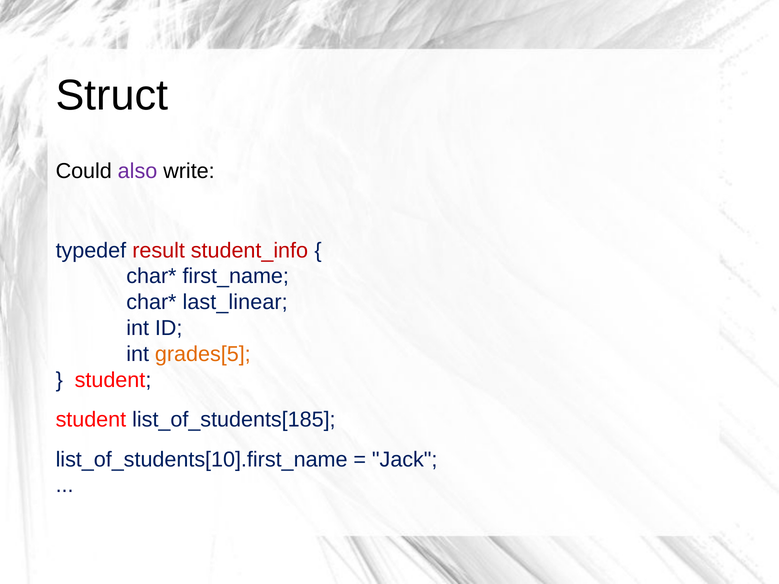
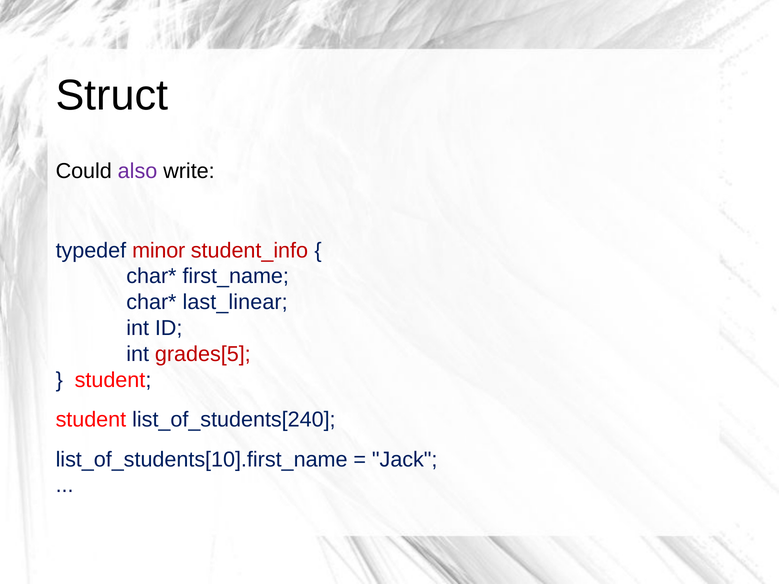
result: result -> minor (159, 251)
grades[5 colour: orange -> red (203, 354)
list_of_students[185: list_of_students[185 -> list_of_students[240 (234, 420)
